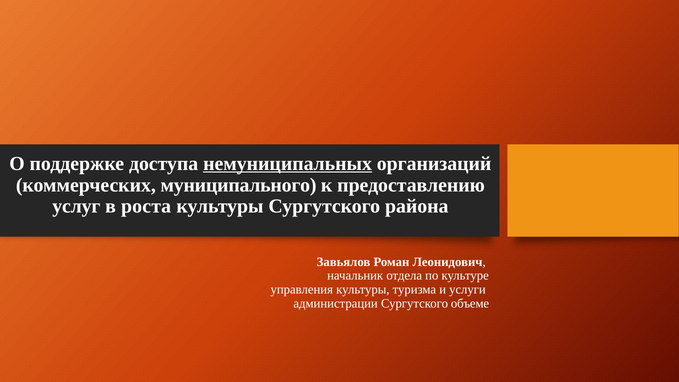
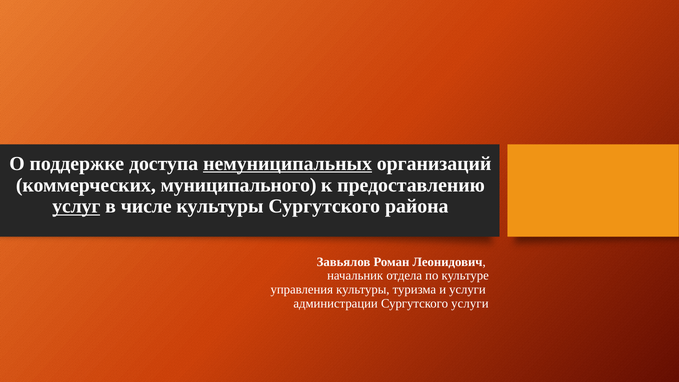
услуг underline: none -> present (76, 206)
роста: роста -> числе (146, 206)
Сургутского объеме: объеме -> услуги (470, 303)
